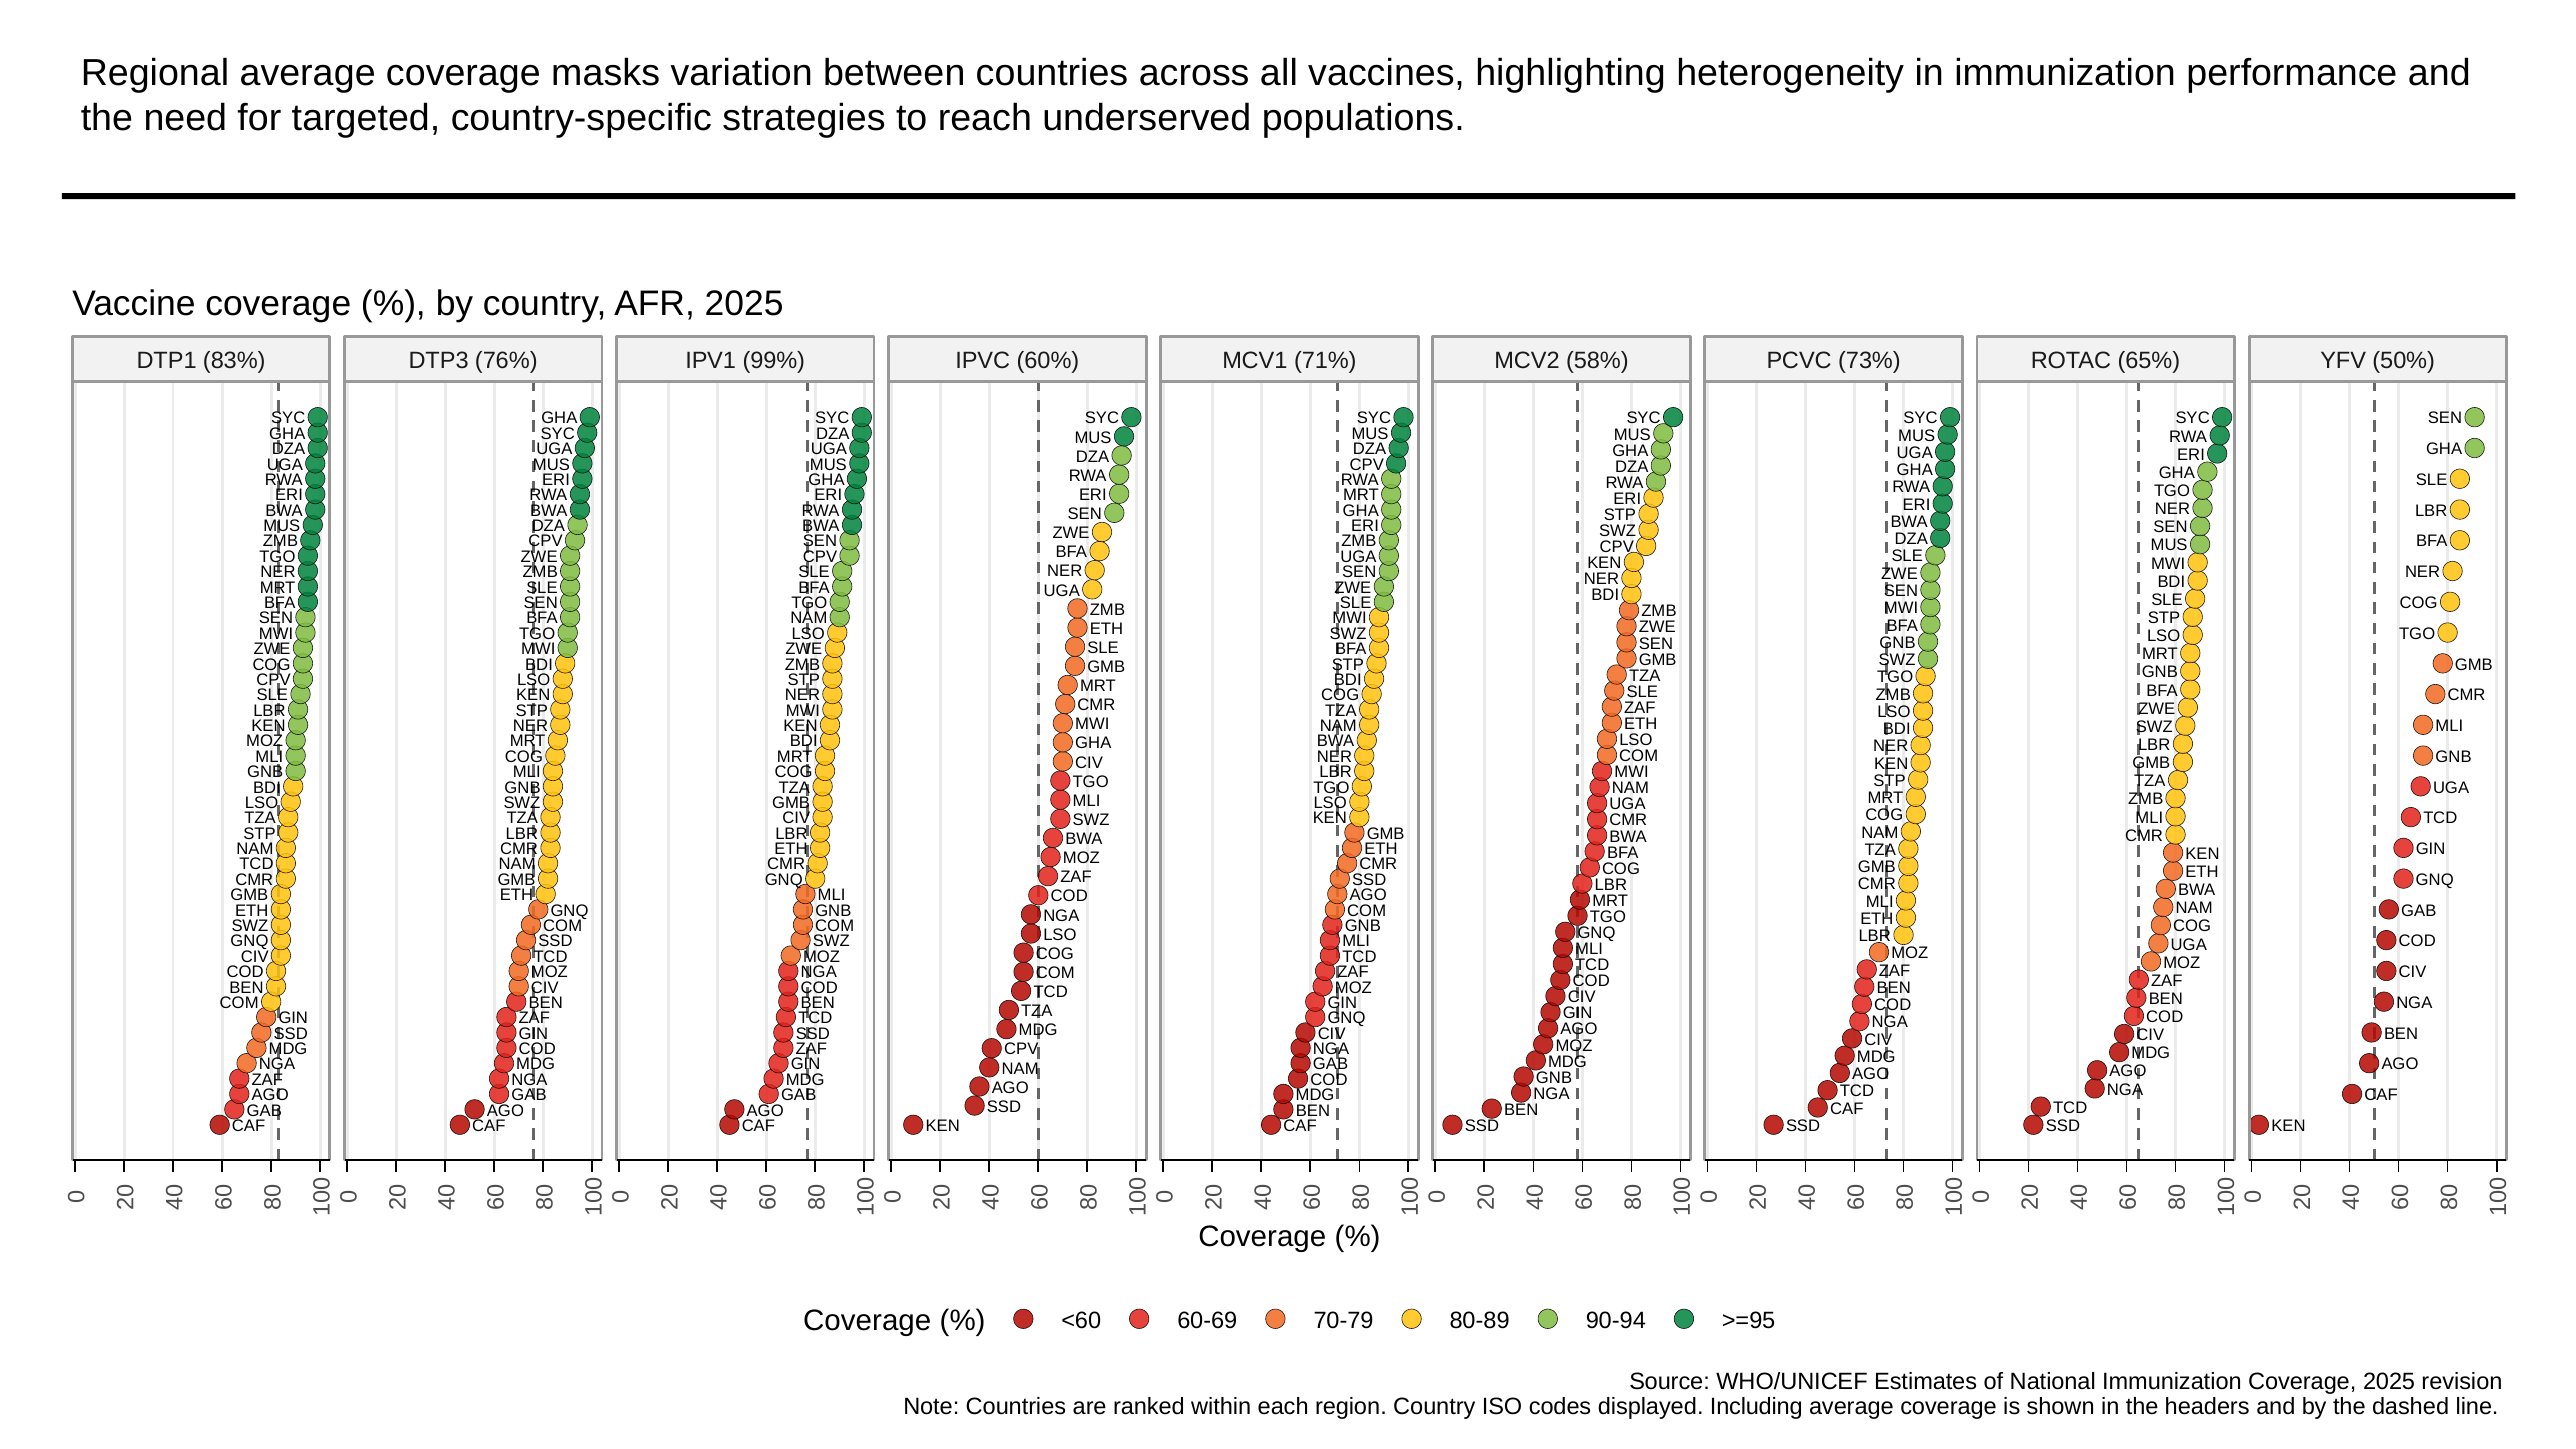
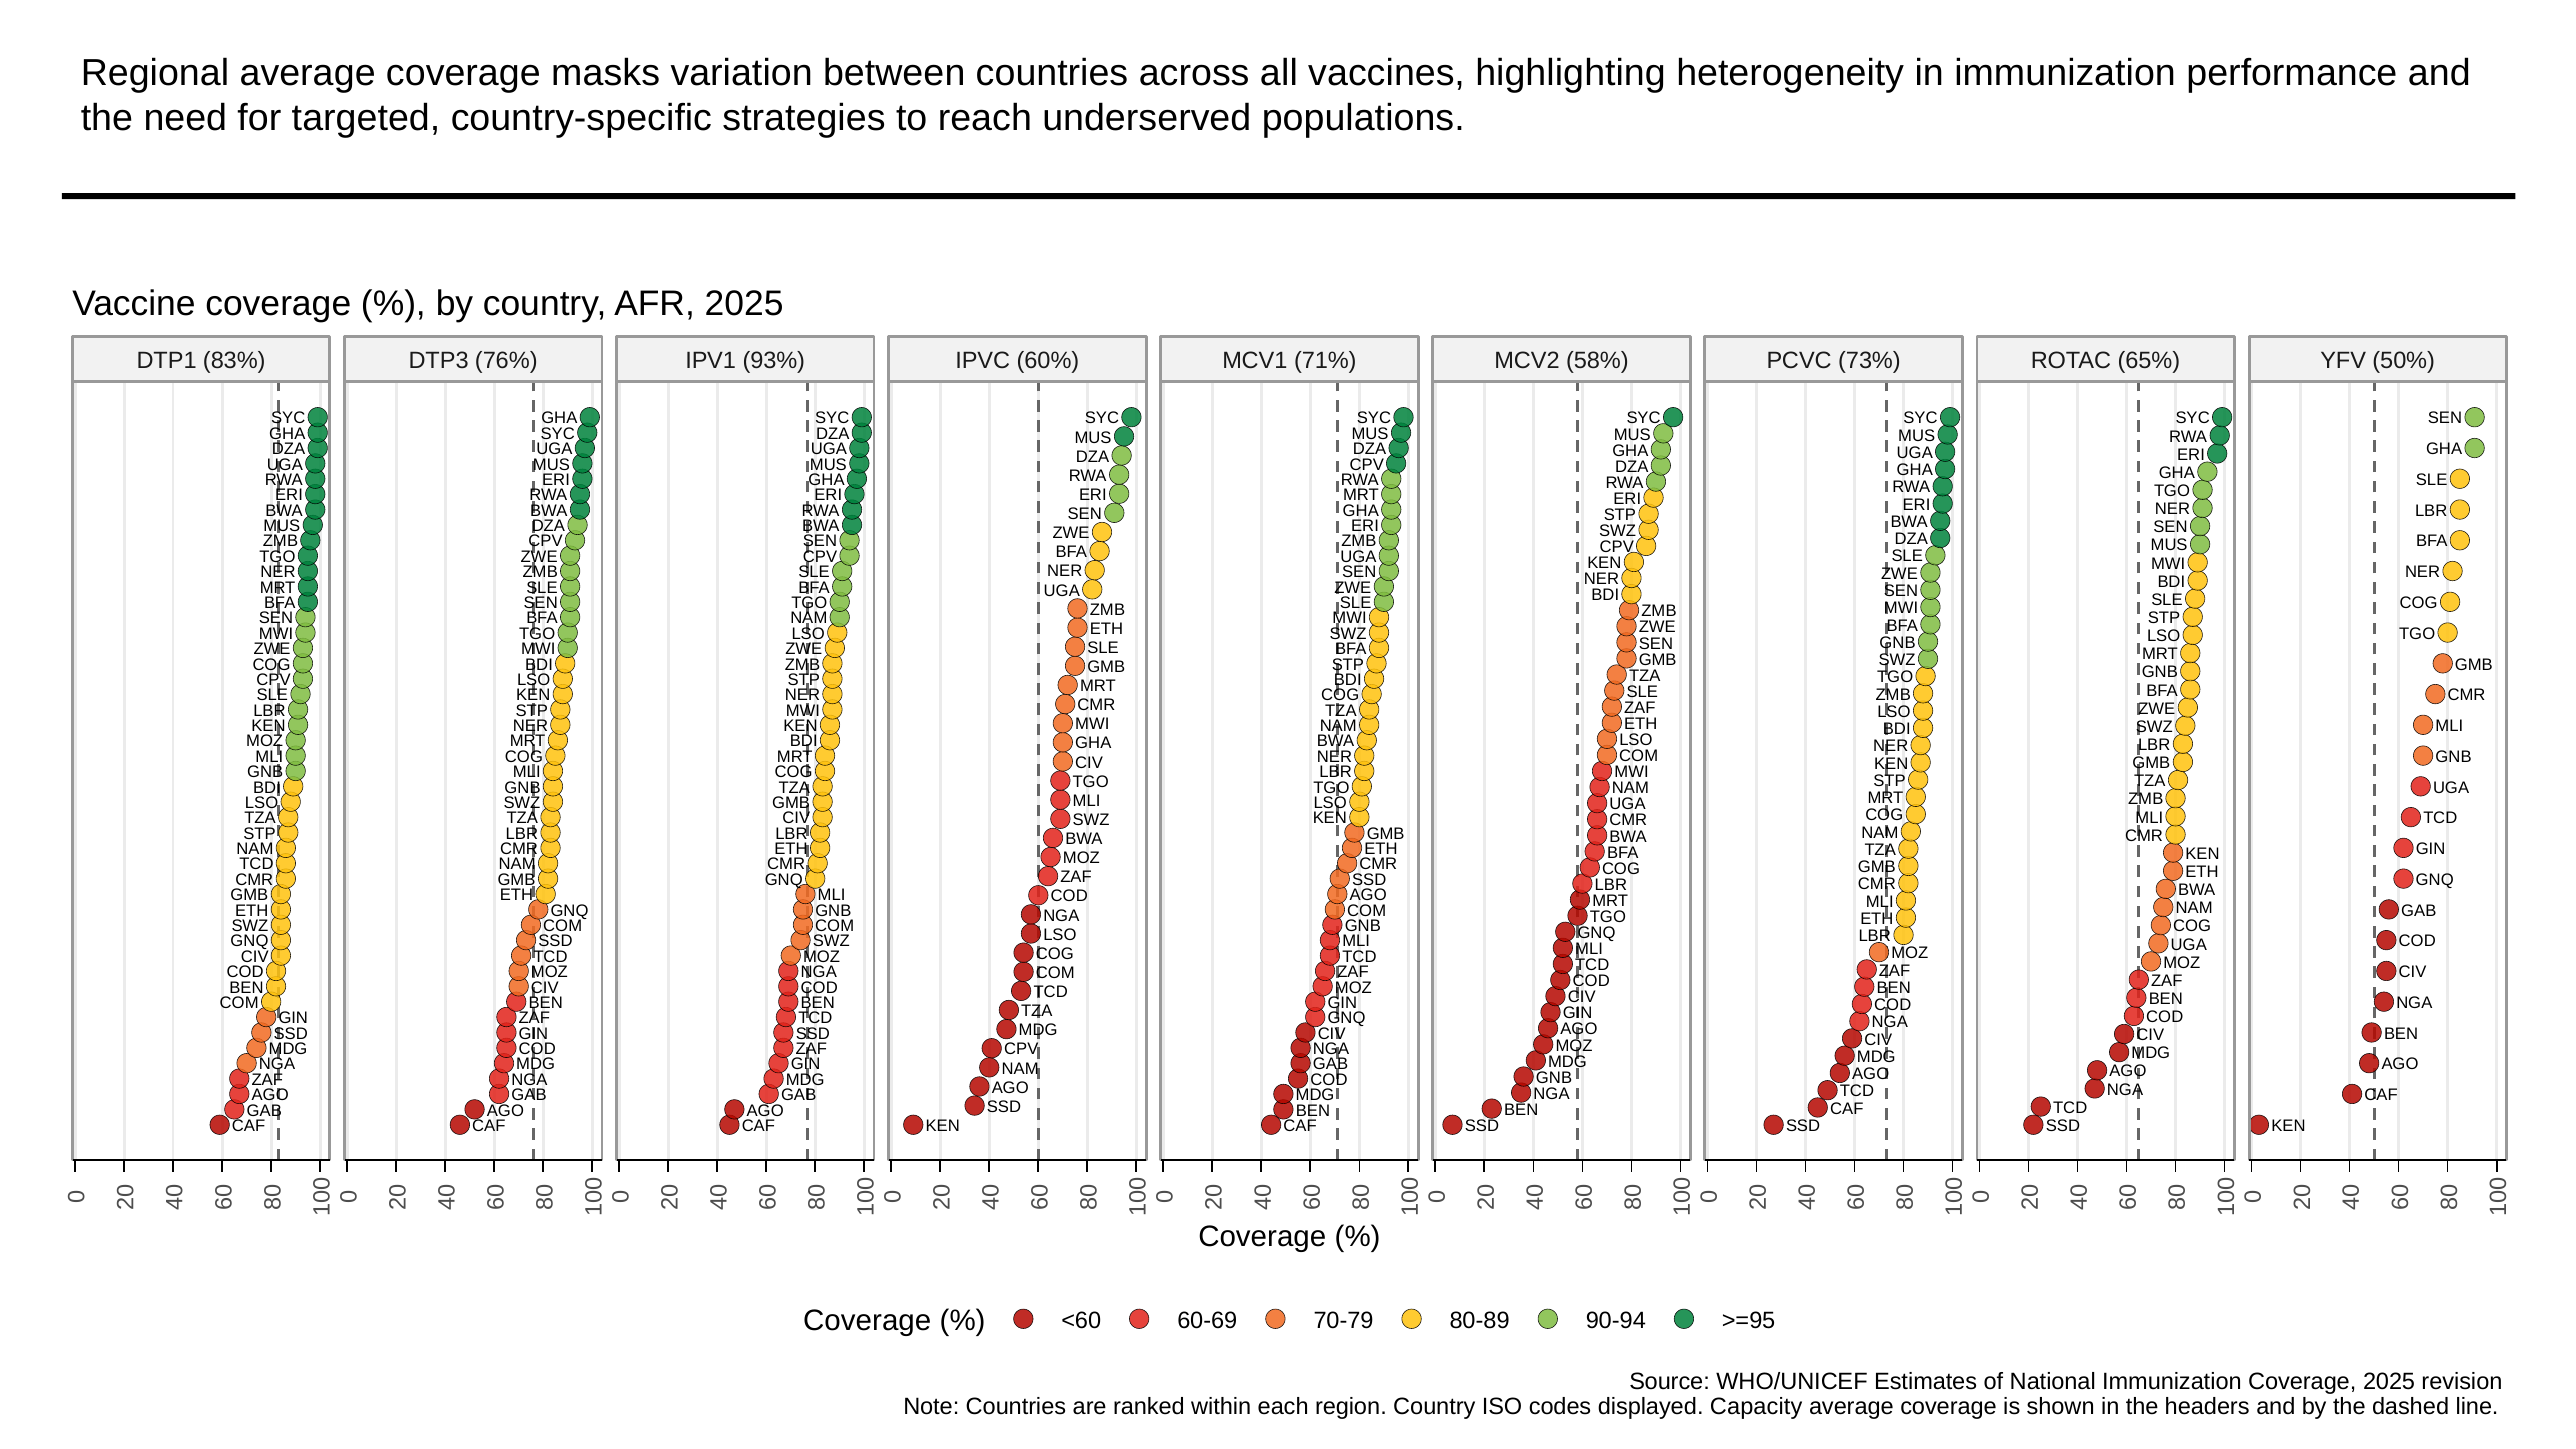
99%: 99% -> 93% (774, 361)
Including: Including -> Capacity (1756, 1407)
